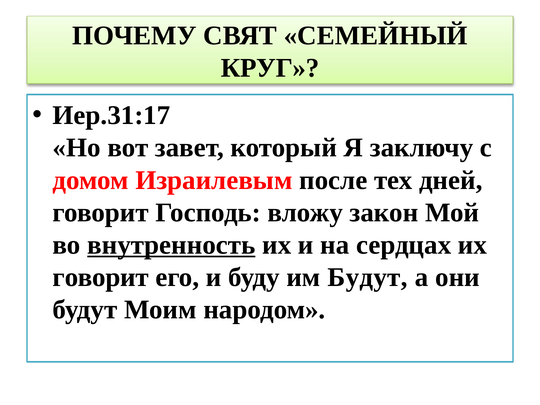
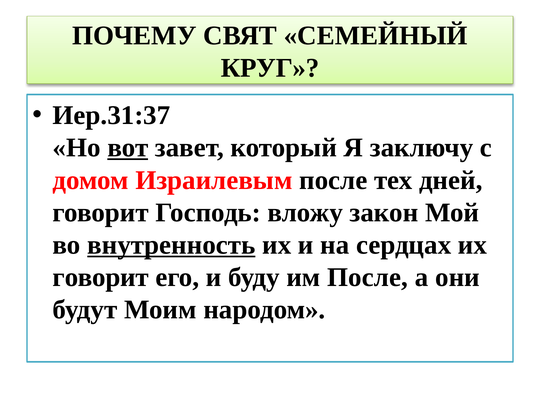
Иер.31:17: Иер.31:17 -> Иер.31:37 (111, 115)
вот underline: none -> present (128, 148)
им Будут: Будут -> После (368, 277)
